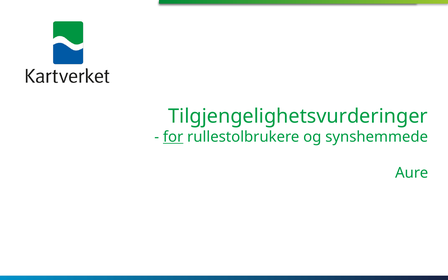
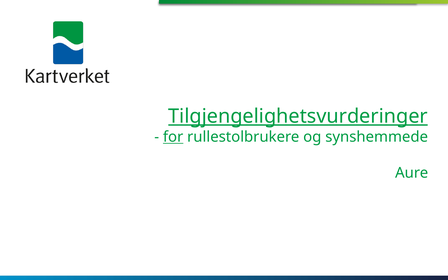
Tilgjengelighetsvurderinger underline: none -> present (298, 116)
